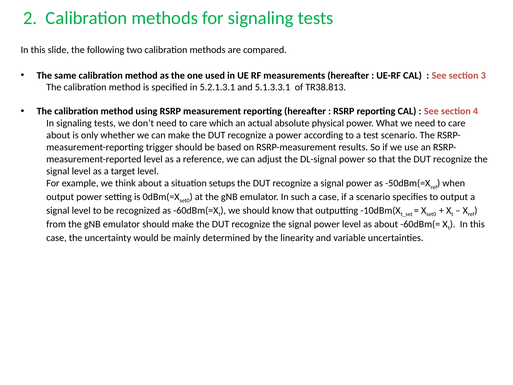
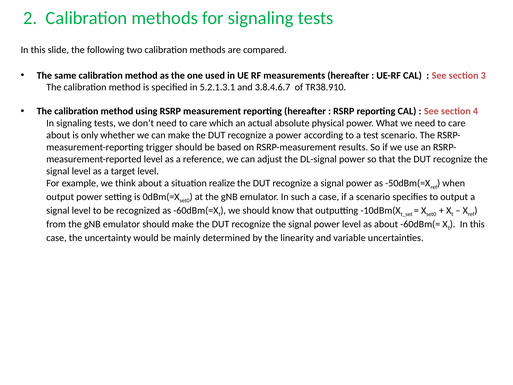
5.1.3.3.1: 5.1.3.3.1 -> 3.8.4.6.7 (273, 87)
TR38.813: TR38.813 -> TR38.910 (326, 87)
setups: setups -> realize (222, 183)
